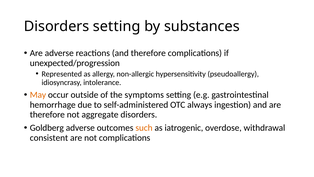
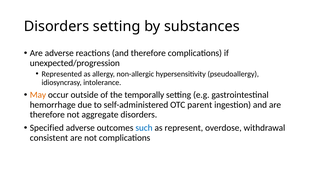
symptoms: symptoms -> temporally (144, 95)
always: always -> parent (200, 105)
Goldberg: Goldberg -> Specified (47, 128)
such colour: orange -> blue (144, 128)
iatrogenic: iatrogenic -> represent (184, 128)
